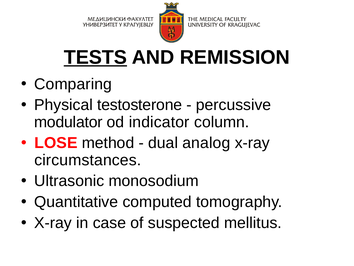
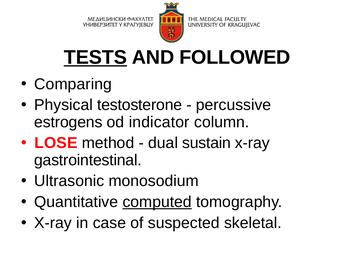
REMISSION: REMISSION -> FOLLOWED (235, 57)
modulator: modulator -> estrogens (68, 122)
analog: analog -> sustain (206, 143)
circumstances: circumstances -> gastrointestinal (88, 160)
computed underline: none -> present (157, 202)
mellitus: mellitus -> skeletal (253, 223)
